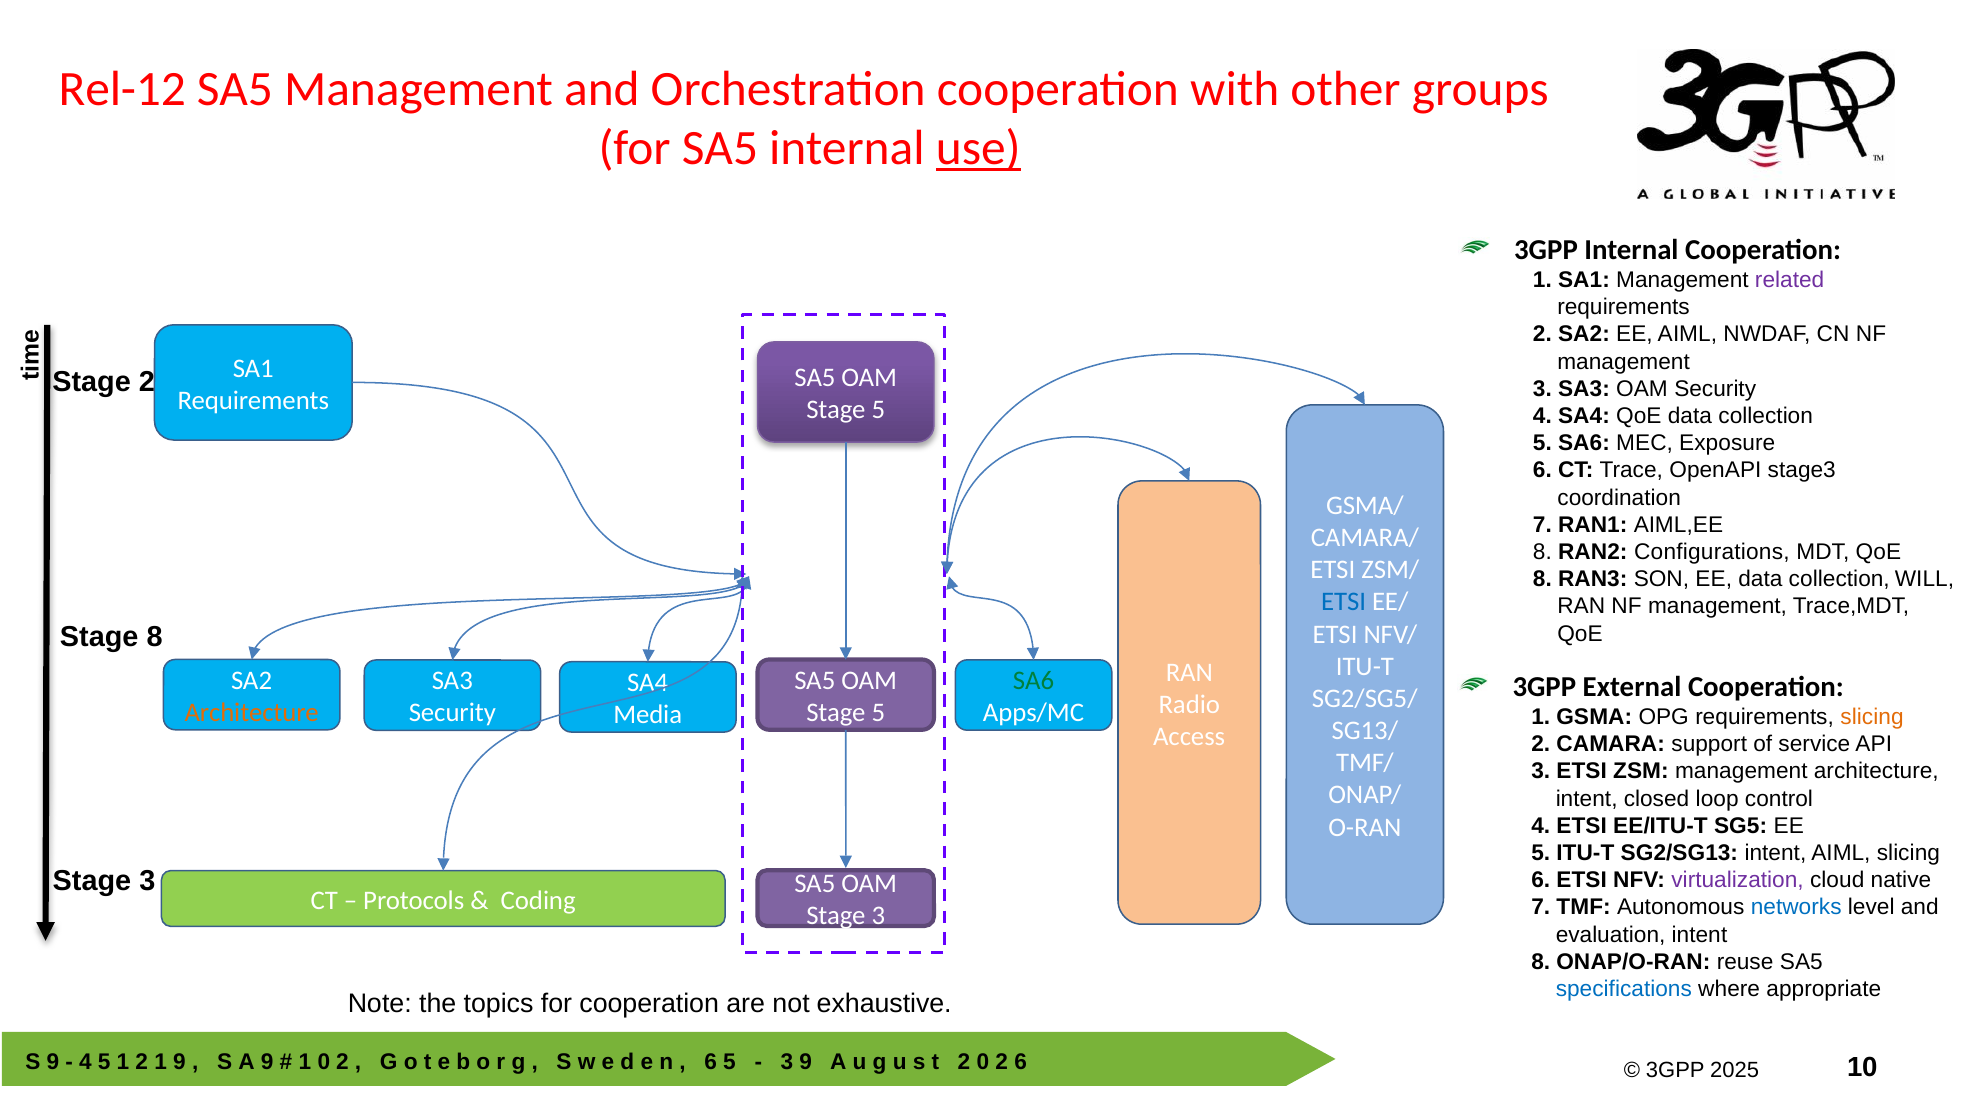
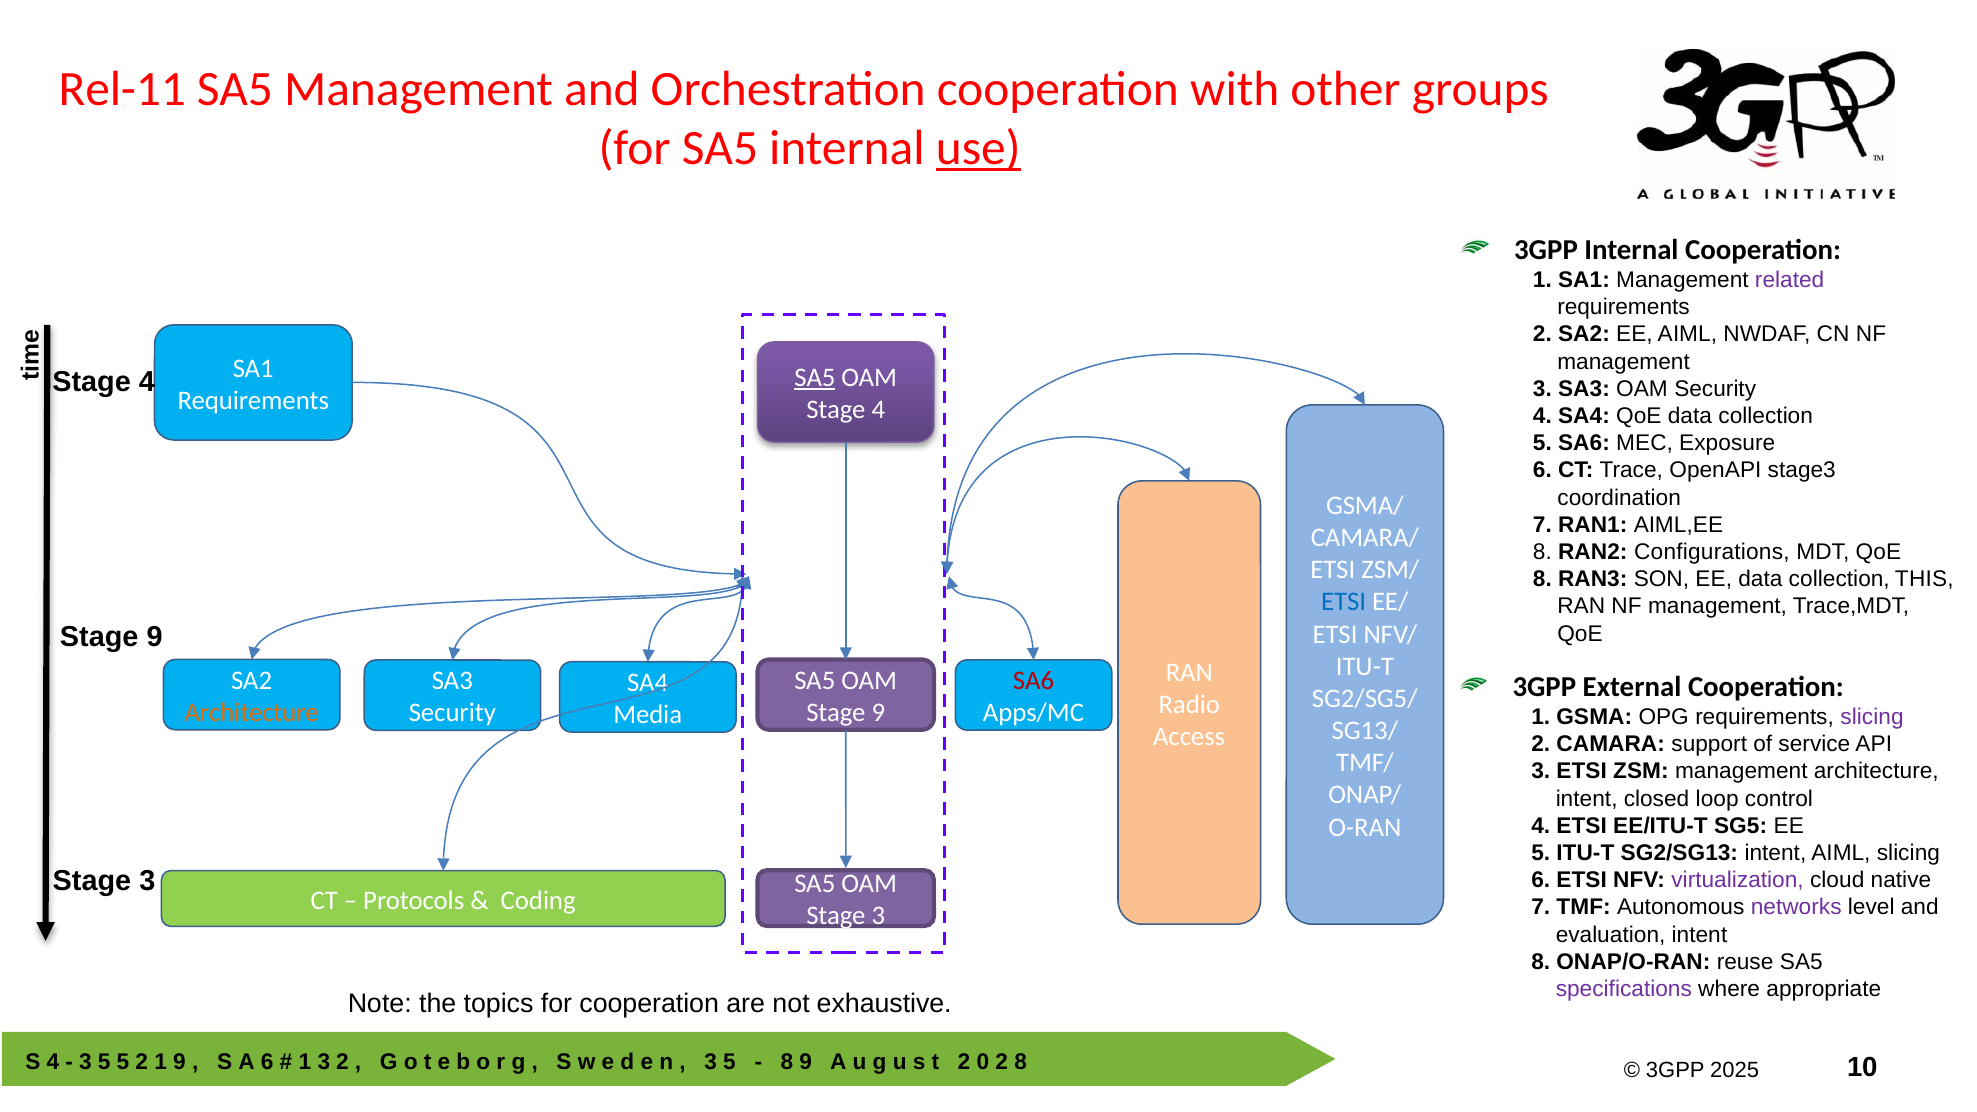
Rel-12: Rel-12 -> Rel-11 (122, 89)
SA5 underline: none -> present (815, 378)
2: 2 -> 4 (147, 382)
5: 5 -> 4 (878, 410)
WILL: WILL -> THIS (1924, 579)
8: 8 -> 9 (155, 637)
SA6 colour: green -> red (1034, 681)
5: 5 -> 9 (878, 713)
slicing colour: orange -> purple (1872, 717)
networks colour: blue -> purple (1796, 907)
specifications colour: blue -> purple (1624, 989)
9: 9 -> 4 (53, 1062)
4: 4 -> 3 (85, 1062)
5 1: 1 -> 5 (123, 1062)
9: 9 -> 6 (267, 1062)
1 0: 0 -> 3 (324, 1062)
6: 6 -> 3 (711, 1062)
3: 3 -> 8 (787, 1062)
2 6: 6 -> 8 (1021, 1062)
